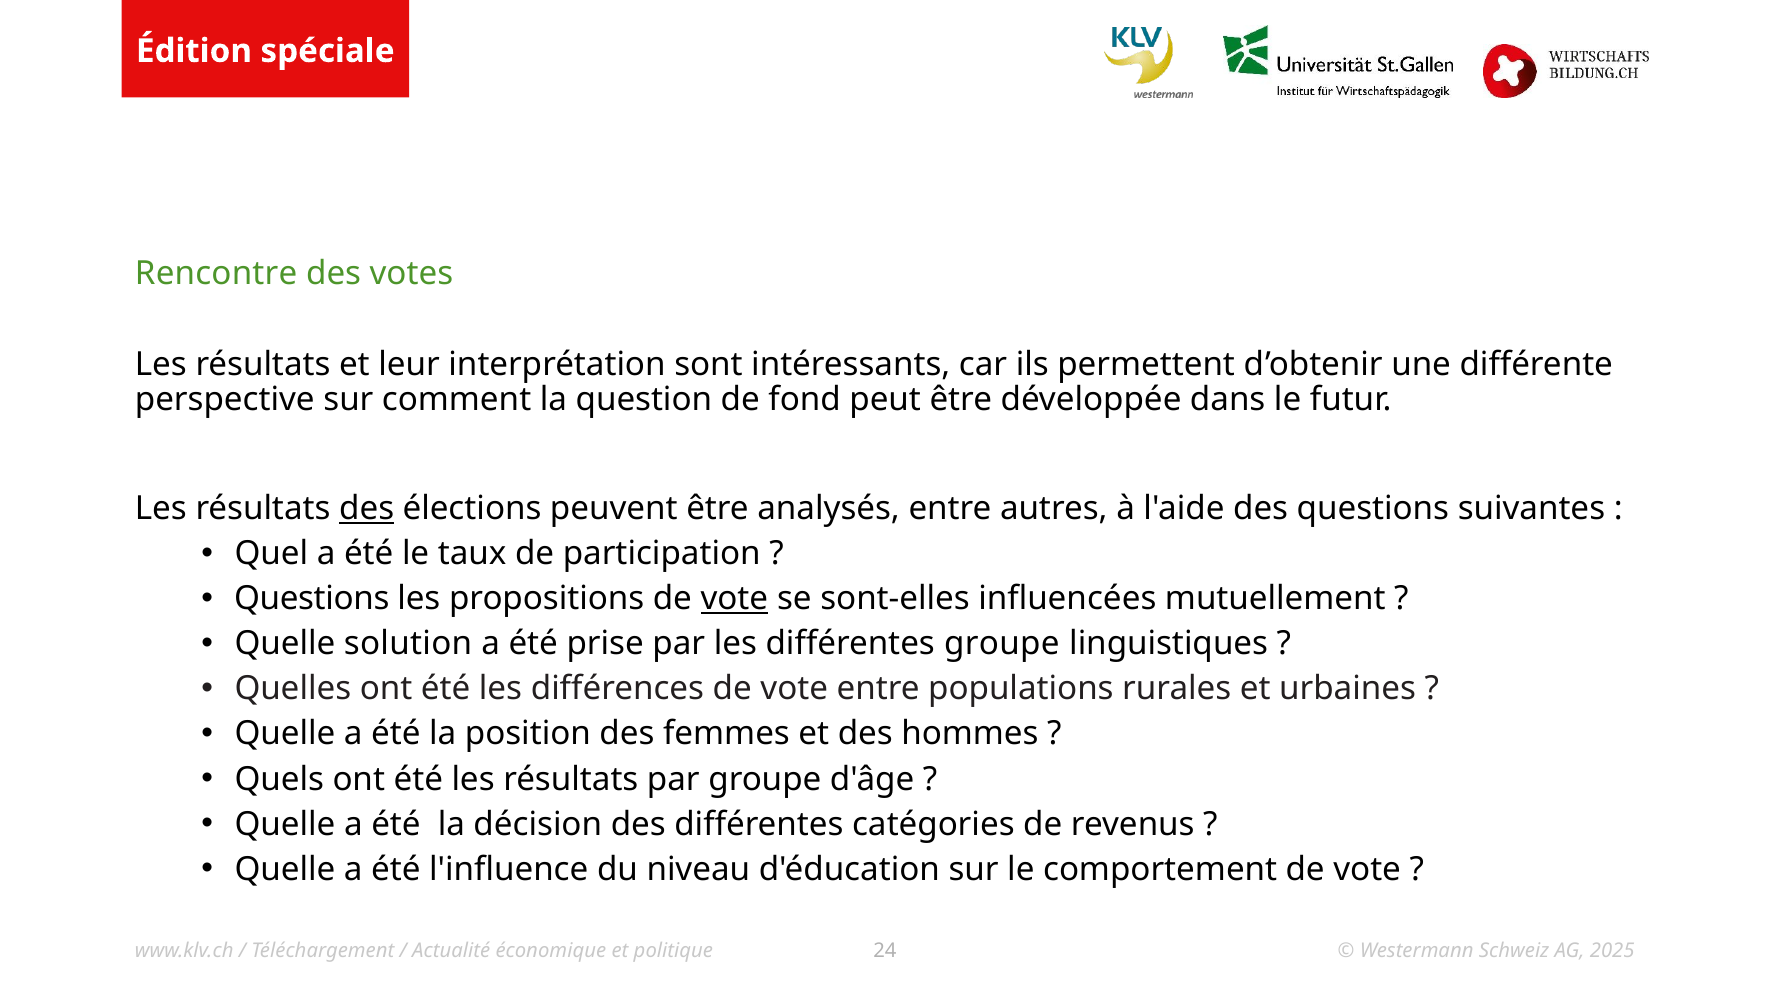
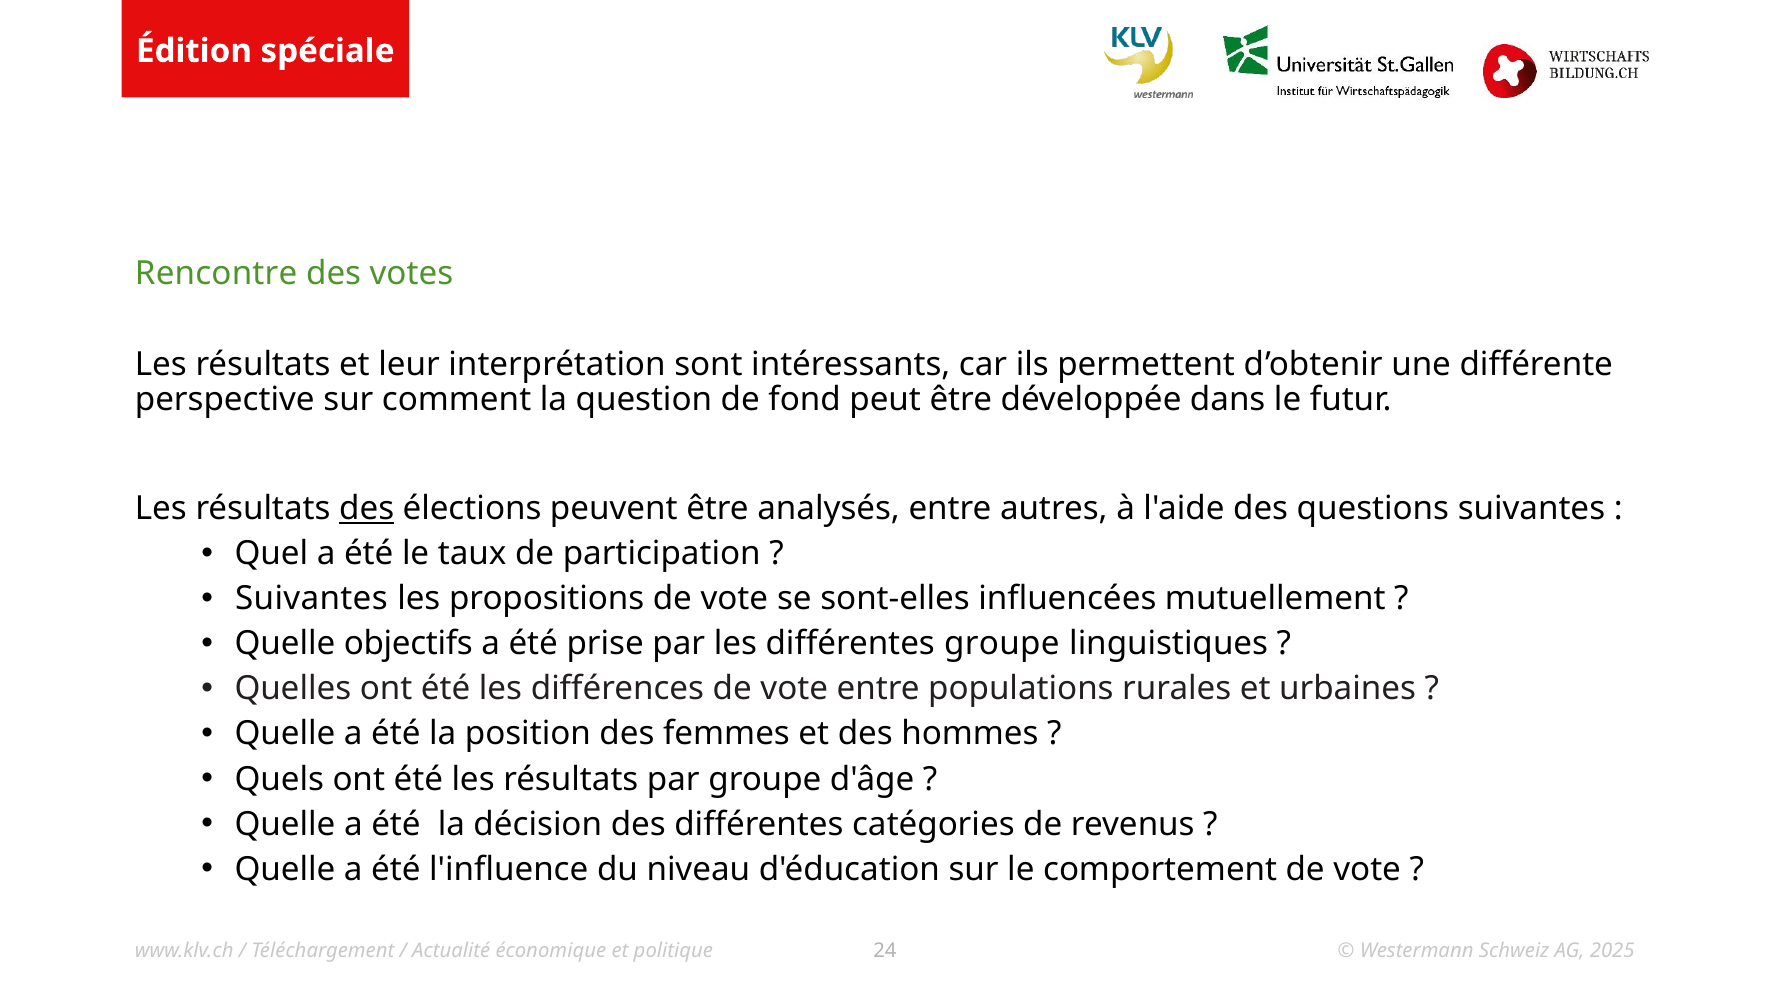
Questions: Questions -> Suivantes (311, 599)
vote underline: present -> none (734, 599)
solution: solution -> objectifs (408, 644)
